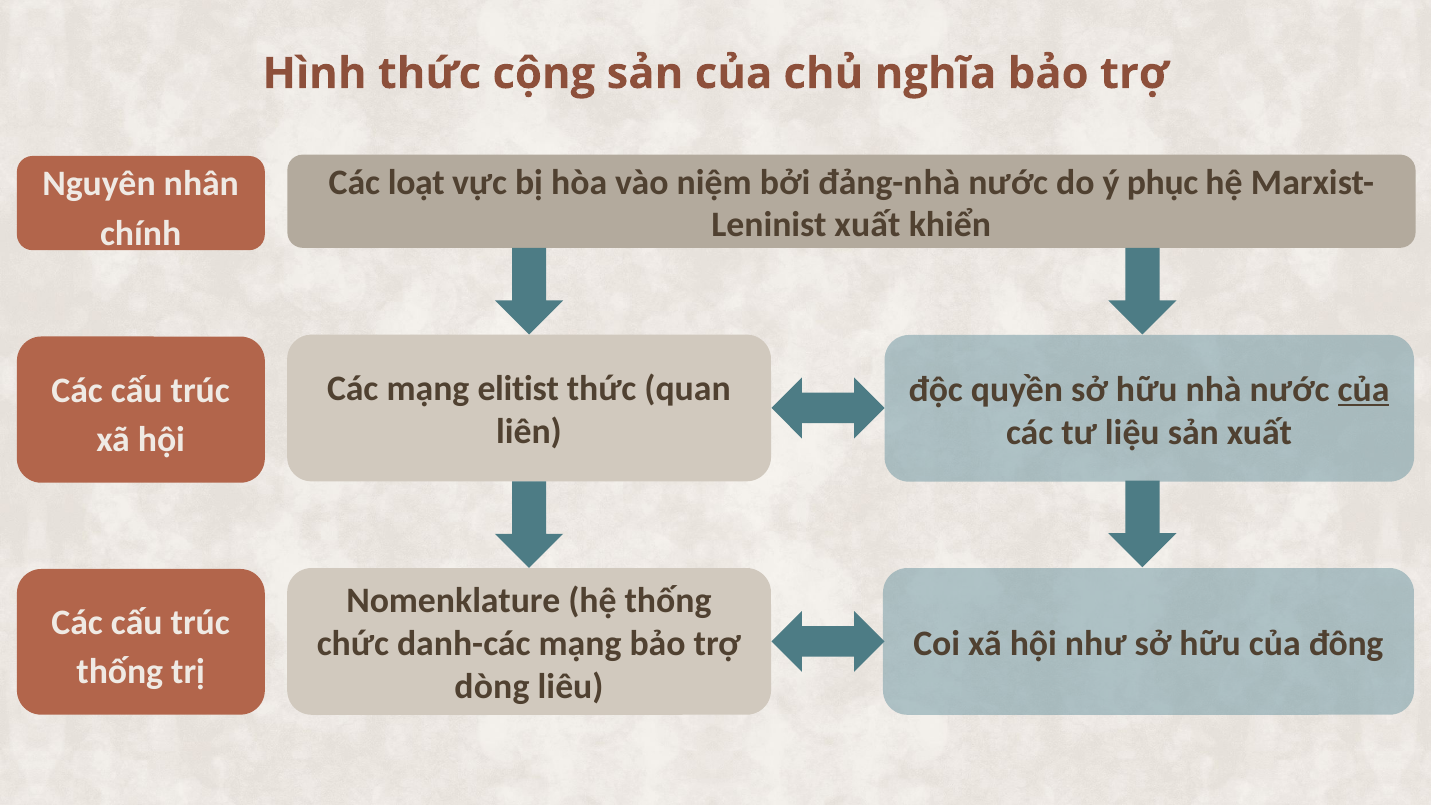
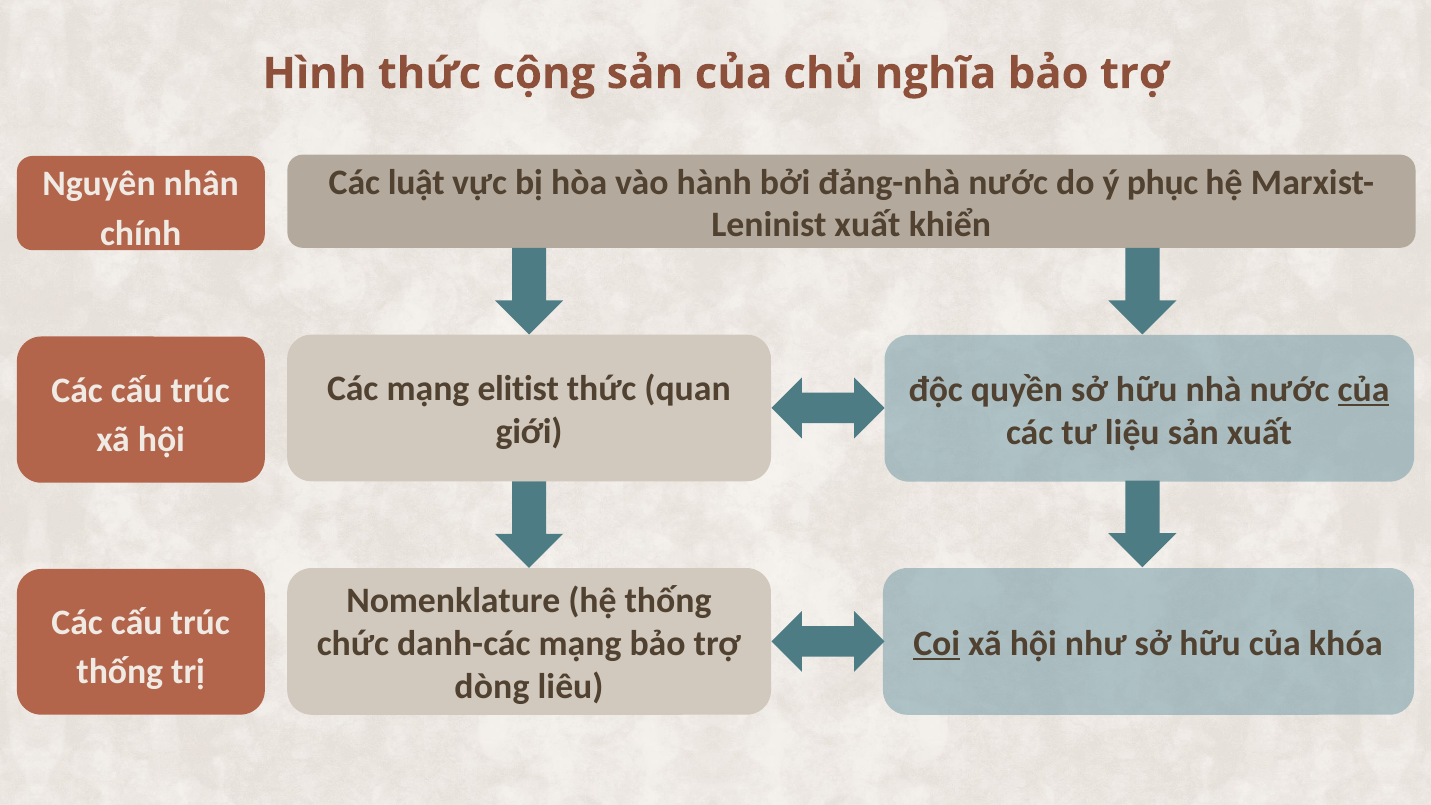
loạt: loạt -> luật (416, 182)
niệm: niệm -> hành (714, 182)
liên: liên -> giới (529, 432)
Coi underline: none -> present (937, 644)
đông: đông -> khóa (1346, 644)
